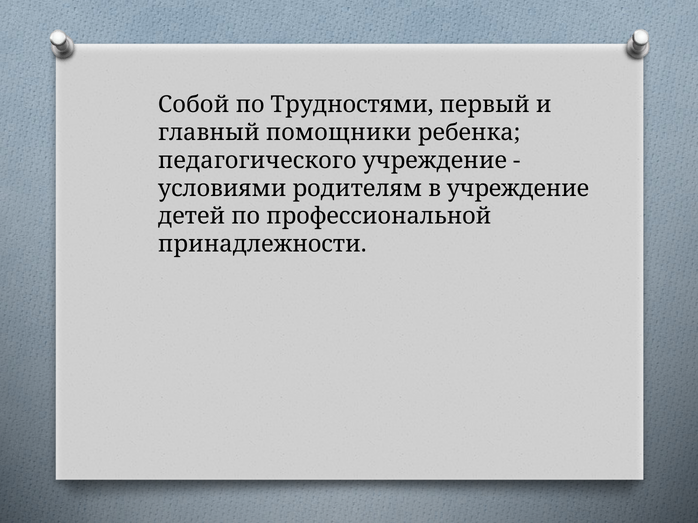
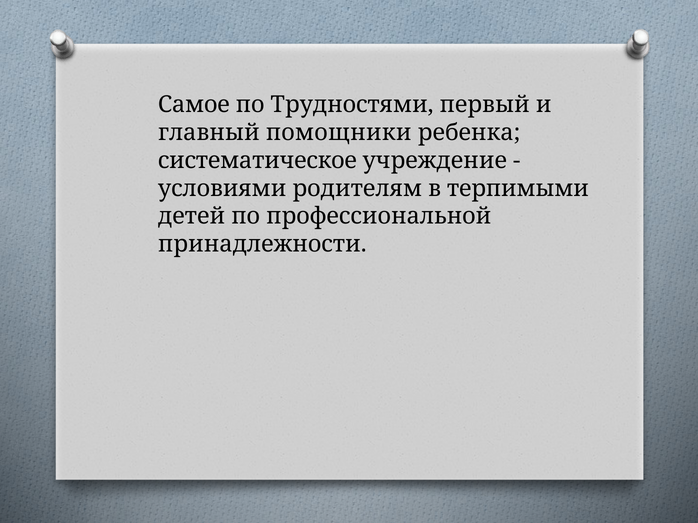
Собой: Собой -> Самое (194, 105)
педагогического: педагогического -> систематическое (257, 161)
в учреждение: учреждение -> терпимыми (518, 189)
